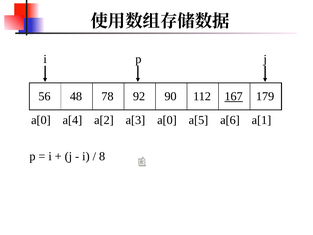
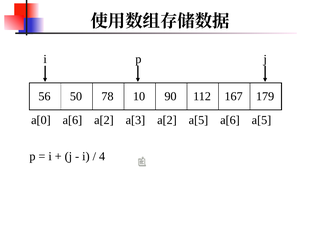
48: 48 -> 50 (76, 96)
92: 92 -> 10 (139, 96)
167 underline: present -> none (234, 96)
a[0 a[4: a[4 -> a[6 (72, 120)
a[3 a[0: a[0 -> a[2 (167, 120)
a[6 a[1: a[1 -> a[5 (262, 120)
8: 8 -> 4 (102, 156)
